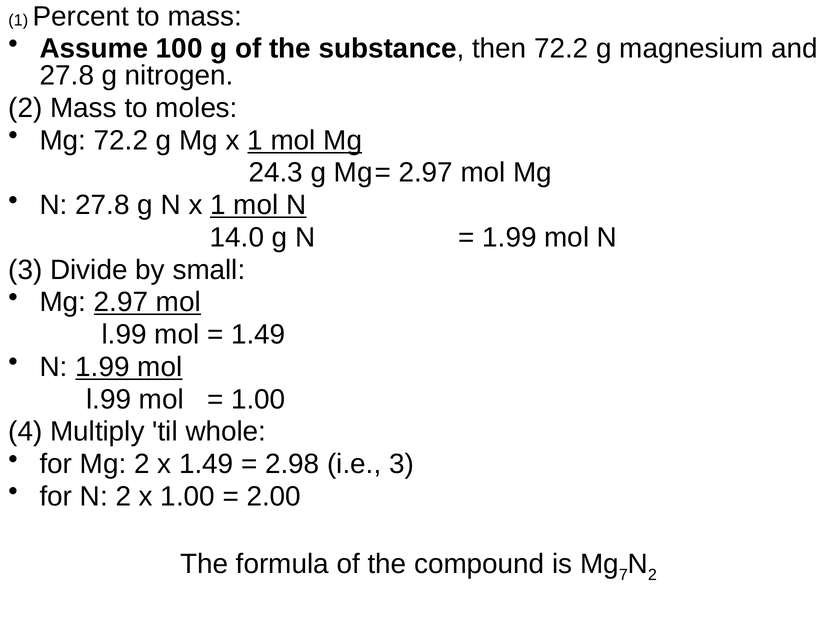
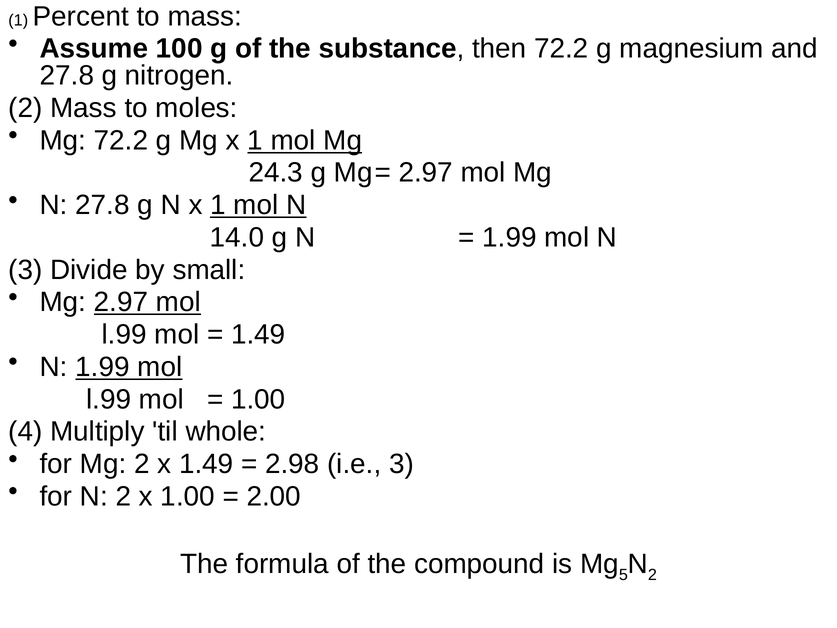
7: 7 -> 5 (623, 575)
